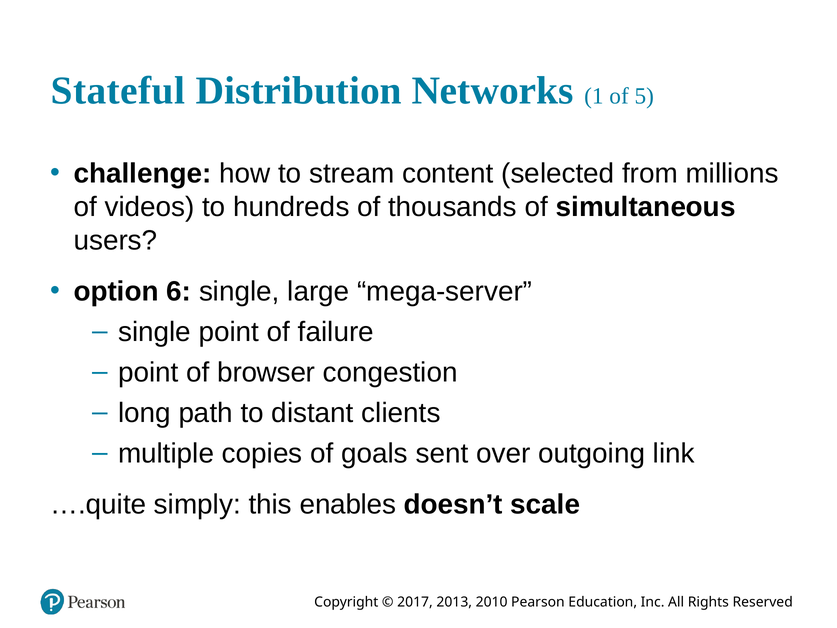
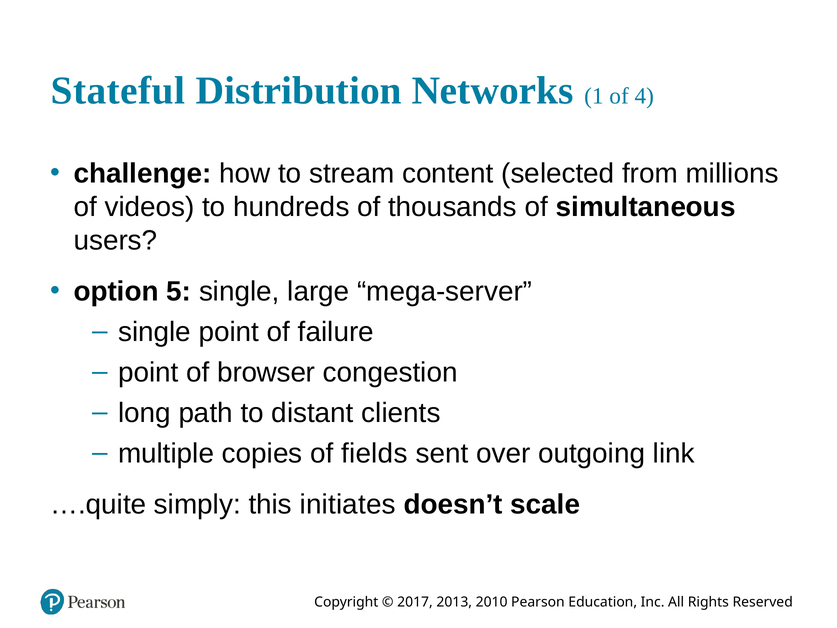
5: 5 -> 4 (644, 96)
6: 6 -> 5 (179, 291)
goals: goals -> fields (374, 453)
enables: enables -> initiates (348, 504)
